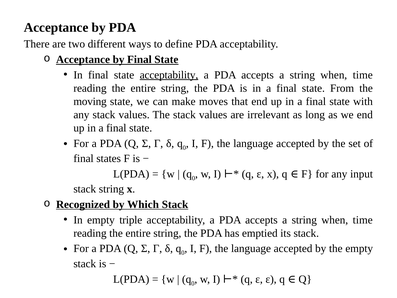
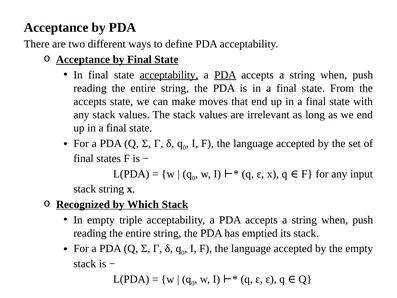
PDA underline: none -> present (225, 75)
time: time -> push (363, 75)
moving: moving -> accepts (90, 101)
time: time -> push (363, 220)
